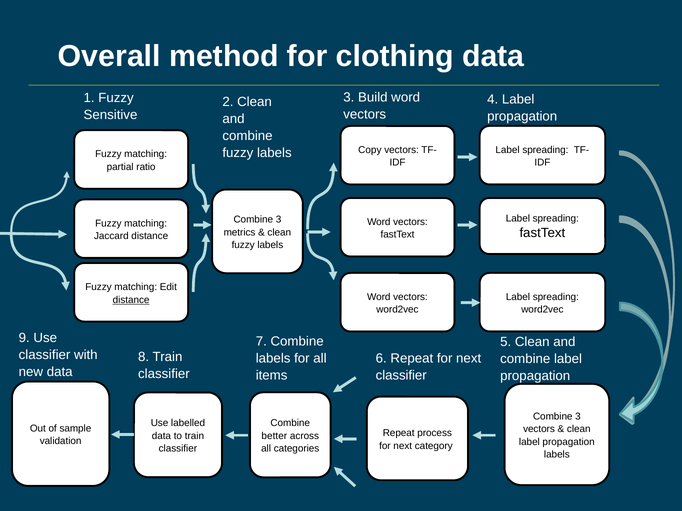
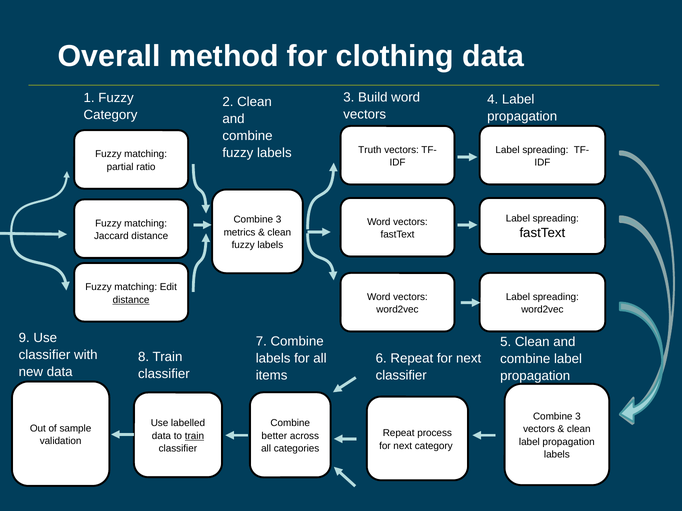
Sensitive: Sensitive -> Category (110, 115)
Copy: Copy -> Truth (370, 150)
train underline: none -> present (194, 436)
